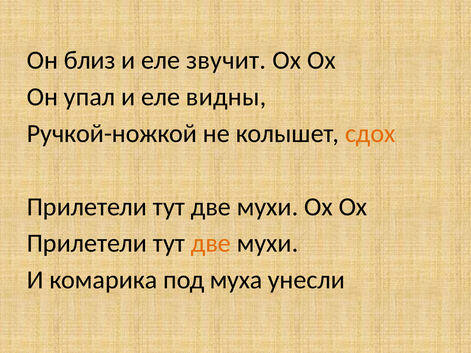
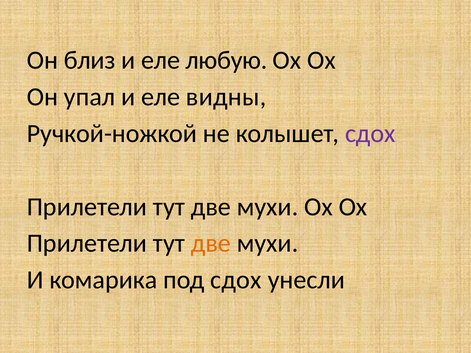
звучит: звучит -> любую (226, 60)
сдох colour: orange -> purple (370, 134)
под муха: муха -> сдох (236, 280)
